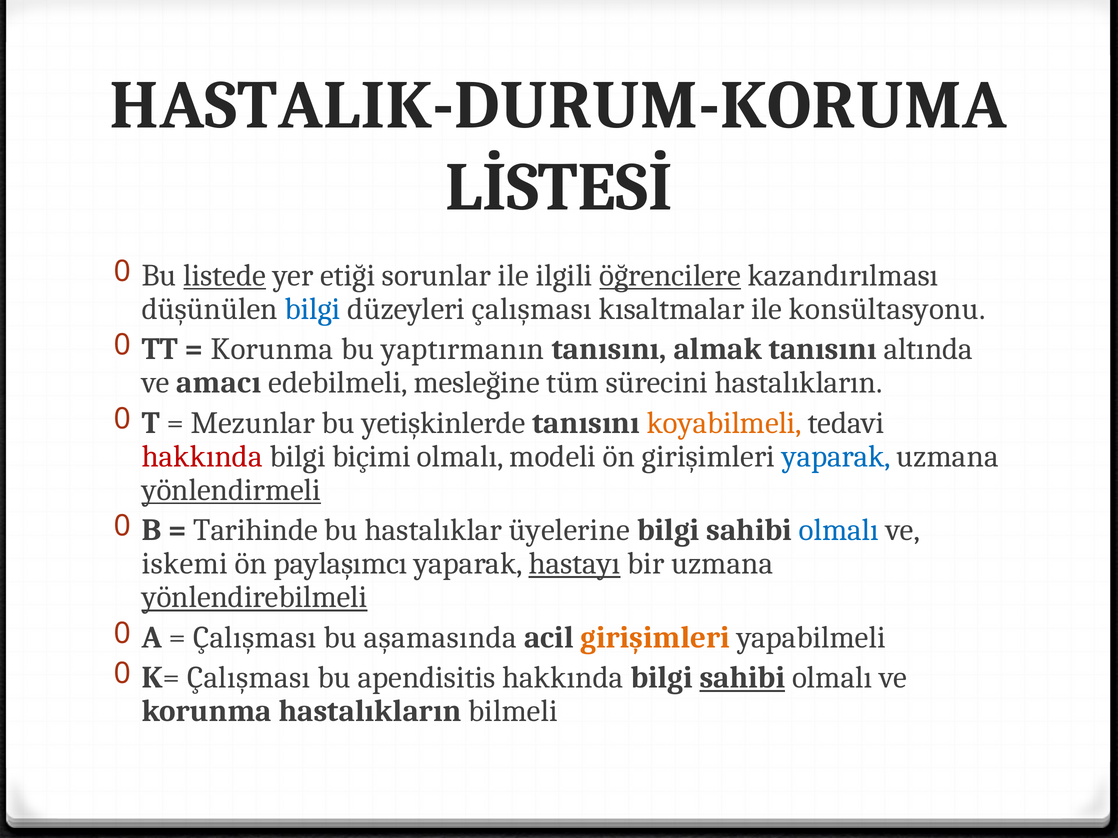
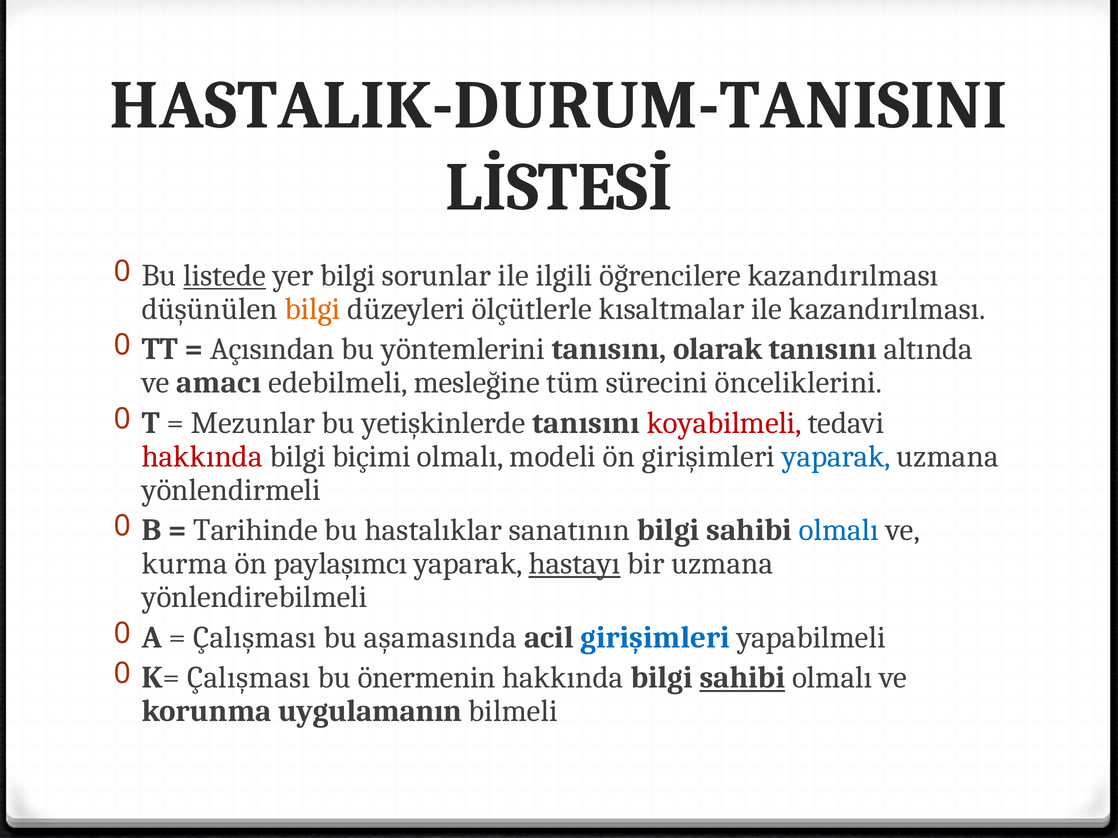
HASTALIK-DURUM-KORUMA: HASTALIK-DURUM-KORUMA -> HASTALIK-DURUM-TANISINI (558, 105)
yer etiği: etiği -> bilgi (348, 276)
öğrencilere underline: present -> none (670, 276)
bilgi colour: blue -> orange (313, 309)
düzeyleri çalışması: çalışması -> ölçütlerle (532, 309)
ile konsültasyonu: konsültasyonu -> kazandırılması (887, 309)
Korunma: Korunma -> Açısından (272, 349)
yaptırmanın: yaptırmanın -> yöntemlerini (463, 349)
almak: almak -> olarak (718, 349)
sürecini hastalıkların: hastalıkların -> önceliklerini (799, 383)
koyabilmeli colour: orange -> red (724, 423)
yönlendirmeli underline: present -> none (231, 490)
üyelerine: üyelerine -> sanatının (569, 530)
iskemi: iskemi -> kurma (185, 564)
yönlendirebilmeli underline: present -> none (254, 598)
girişimleri colour: orange -> blue (655, 638)
apendisitis: apendisitis -> önermenin (427, 678)
korunma hastalıkların: hastalıkların -> uygulamanın (370, 712)
